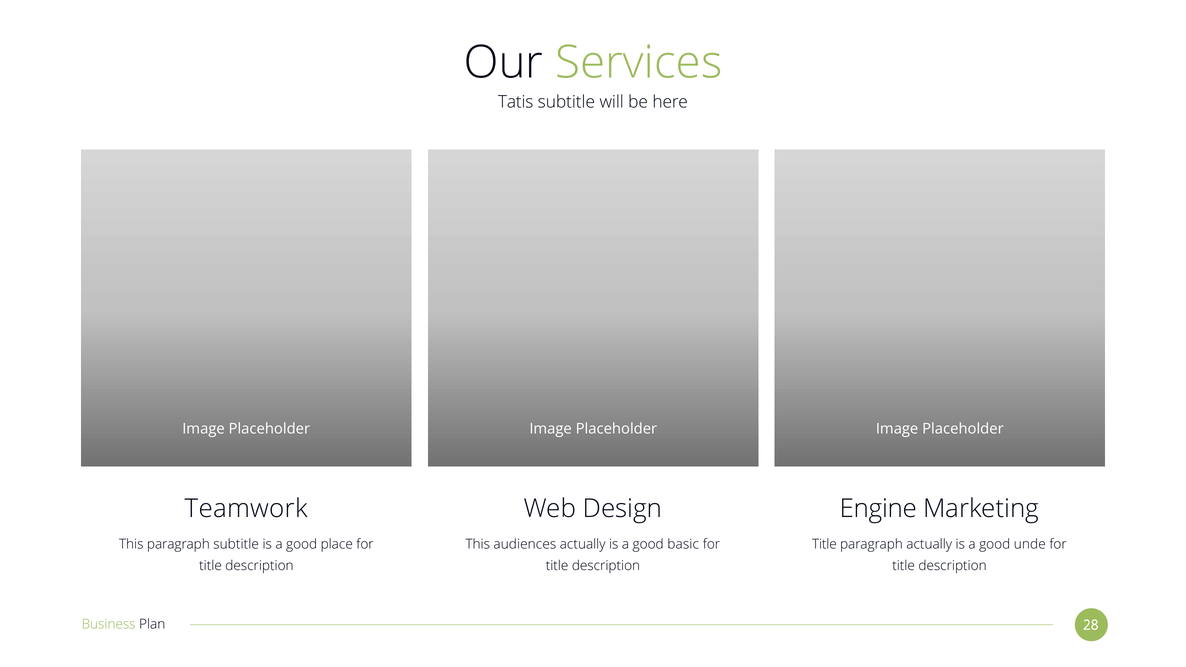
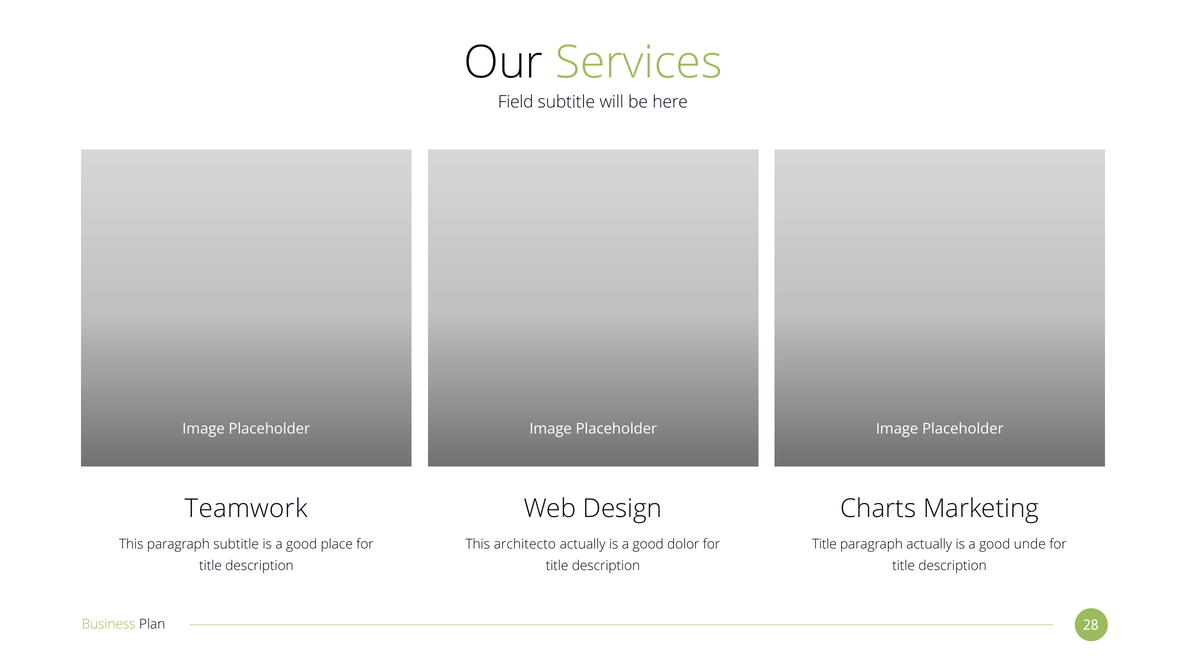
Tatis: Tatis -> Field (516, 102)
Engine: Engine -> Charts (878, 509)
audiences: audiences -> architecto (525, 545)
basic: basic -> dolor (683, 545)
